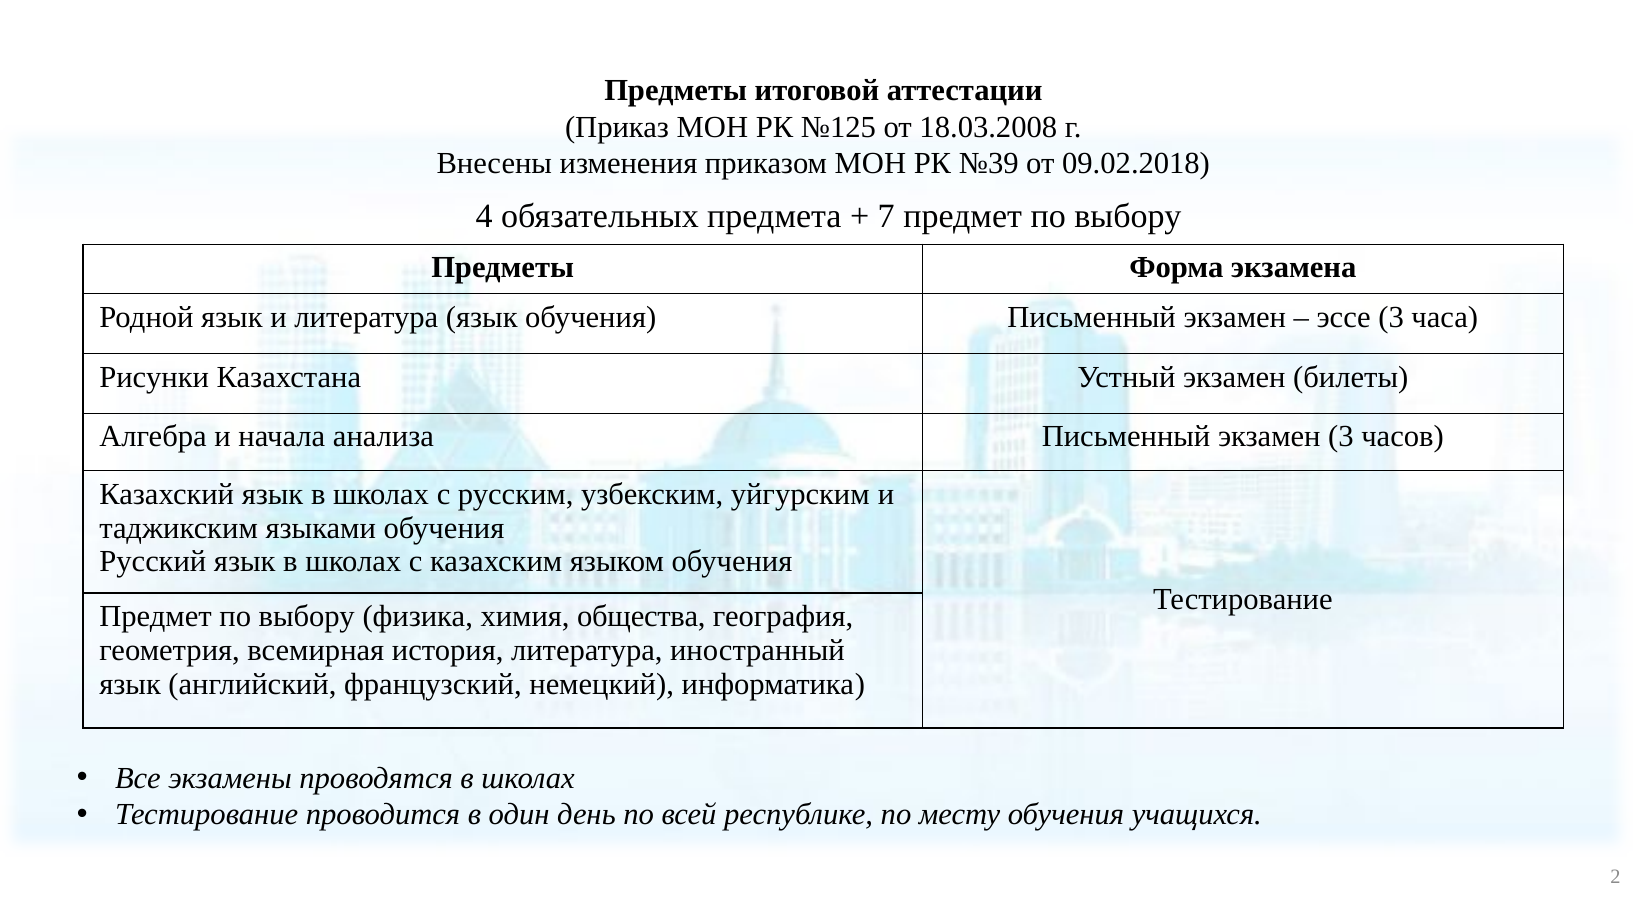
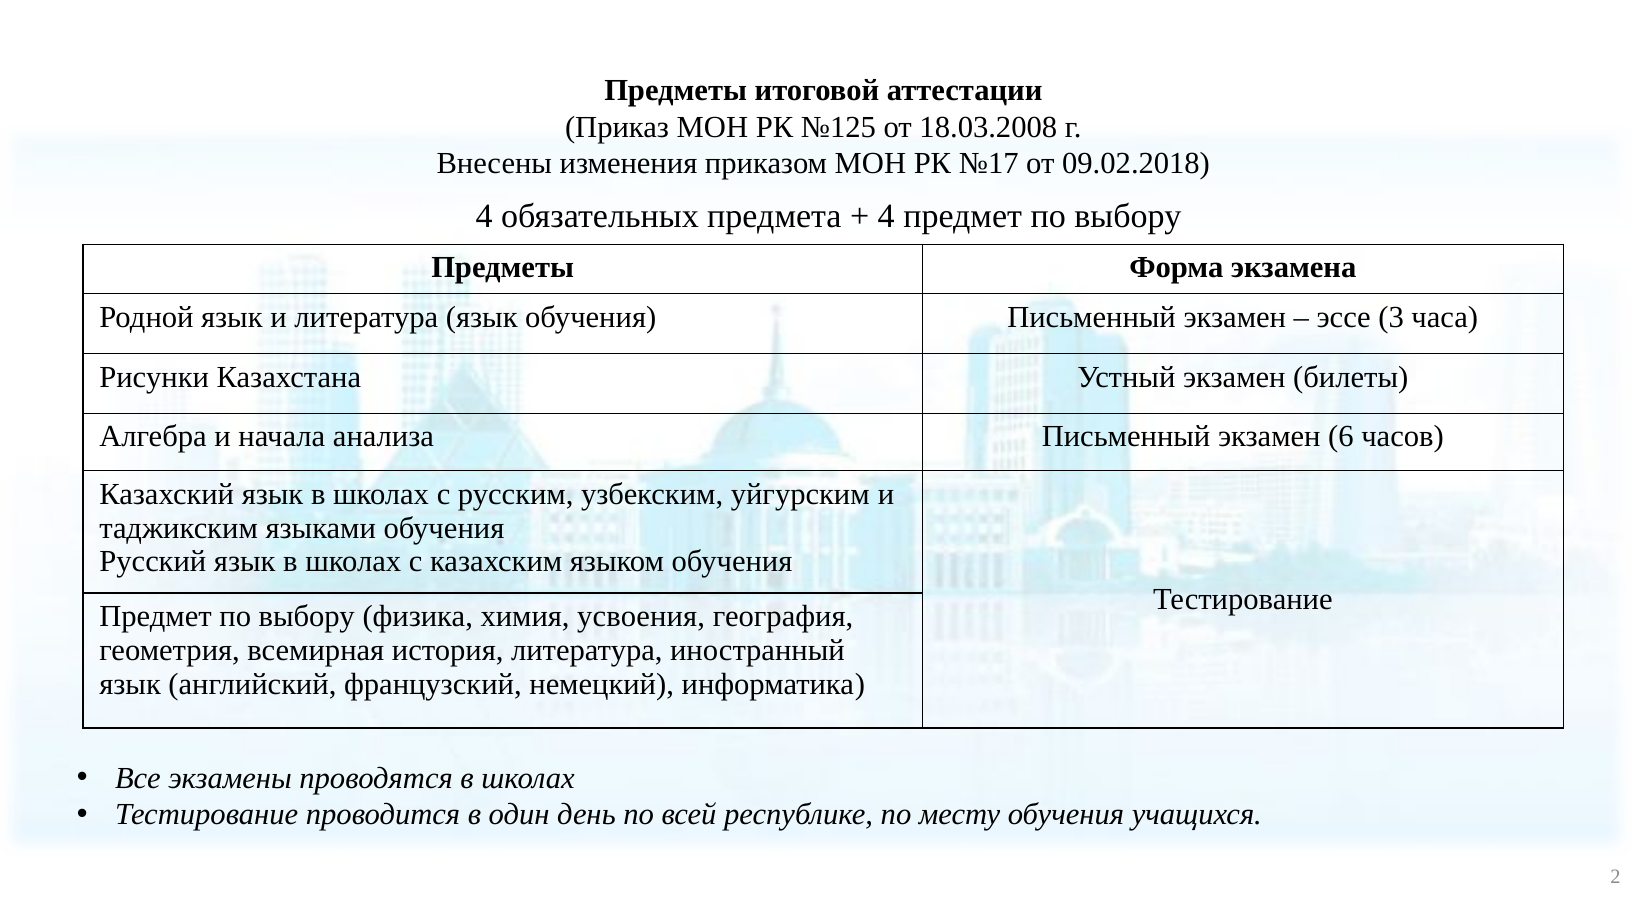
№39: №39 -> №17 (989, 164)
7: 7 -> 4 (886, 216)
экзамен 3: 3 -> 6 (1341, 437)
общества: общества -> усвоения (641, 617)
